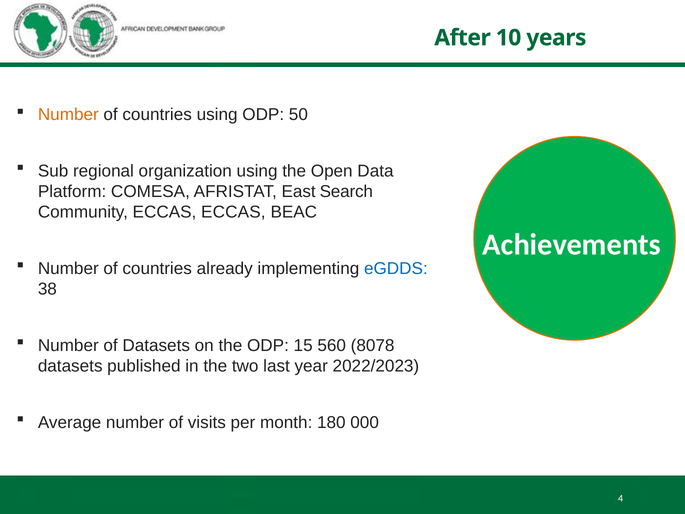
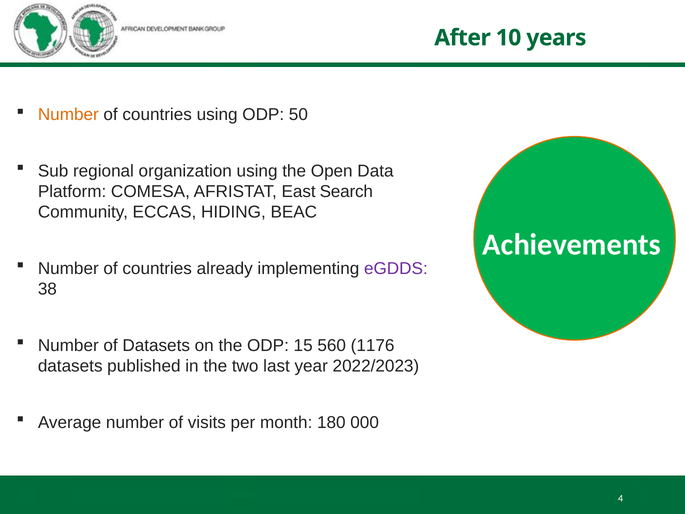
ECCAS ECCAS: ECCAS -> HIDING (233, 212)
eGDDS colour: blue -> purple (396, 268)
8078: 8078 -> 1176 (373, 345)
